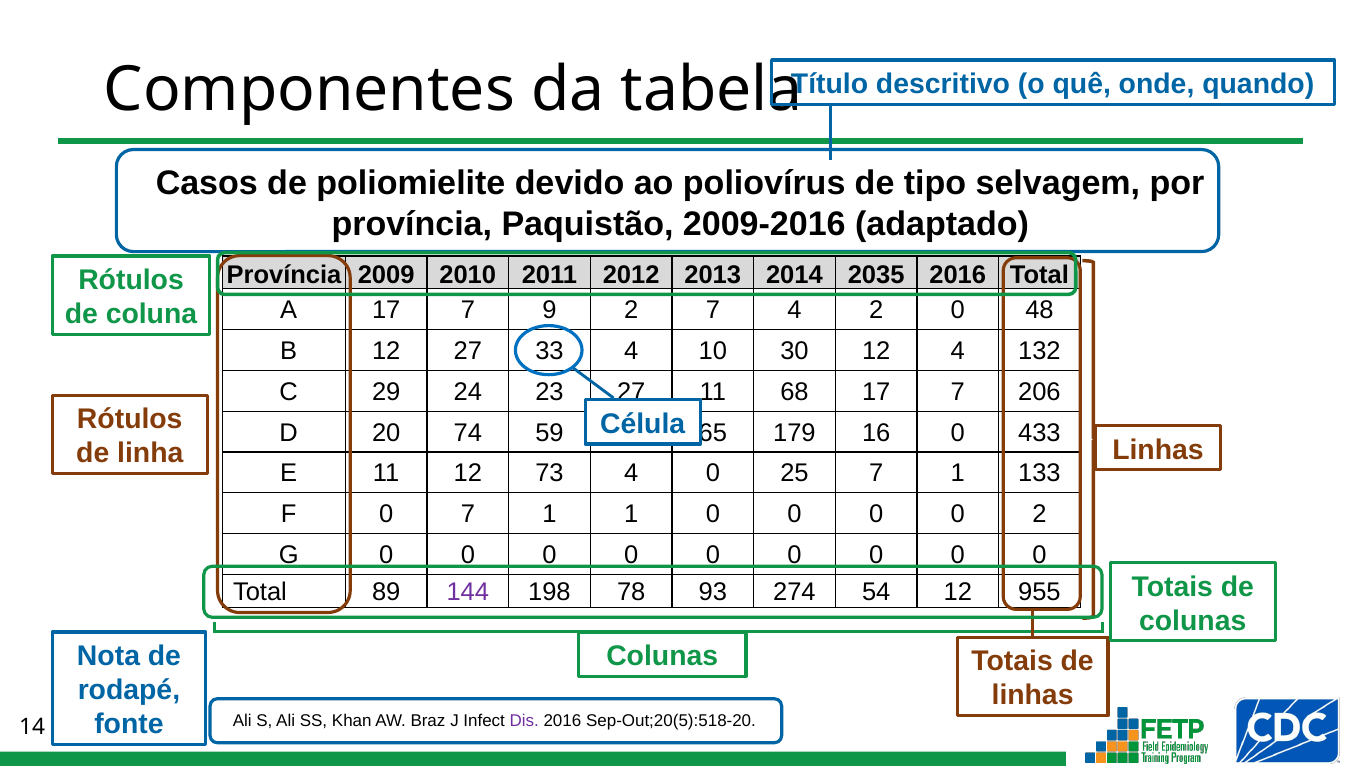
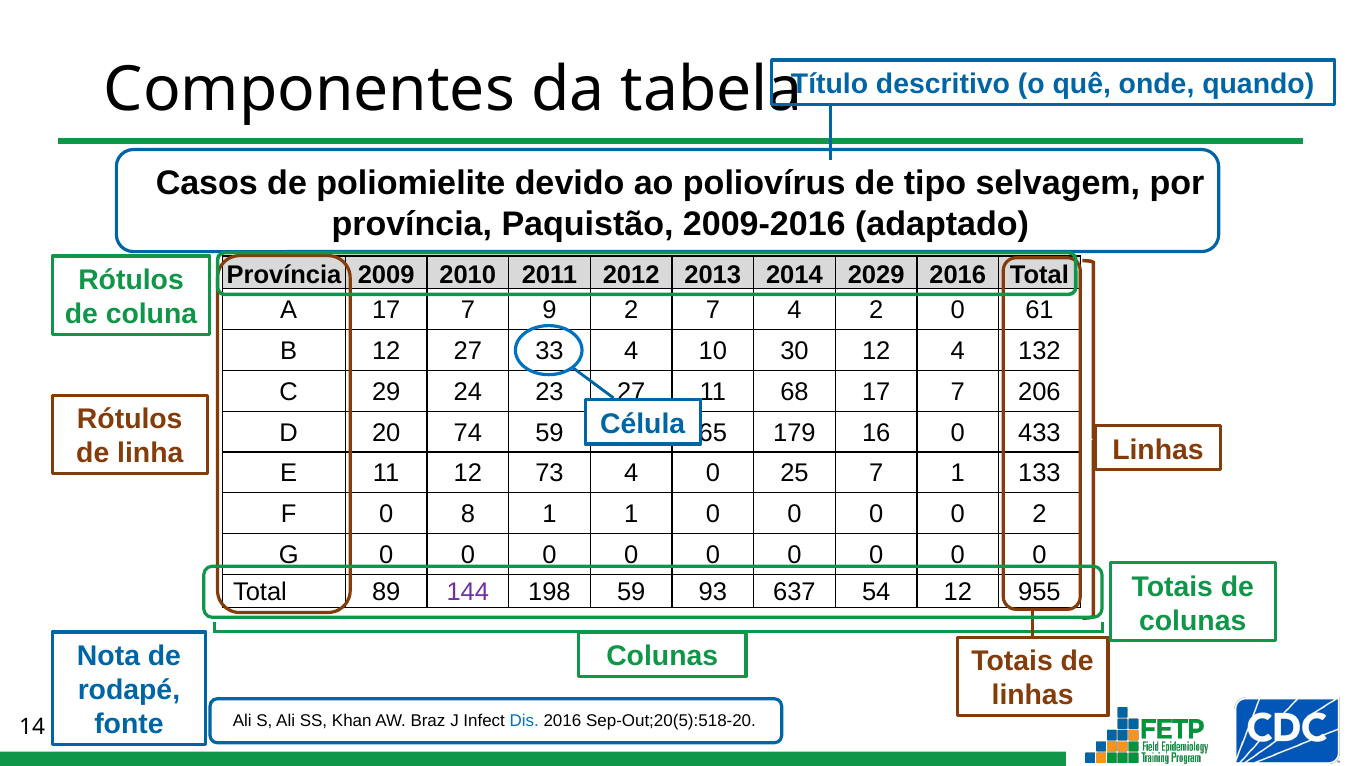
2035: 2035 -> 2029 (876, 275)
48: 48 -> 61 (1039, 310)
0 7: 7 -> 8 (468, 514)
198 78: 78 -> 59 (631, 591)
274: 274 -> 637 (794, 591)
Dis colour: purple -> blue (524, 721)
